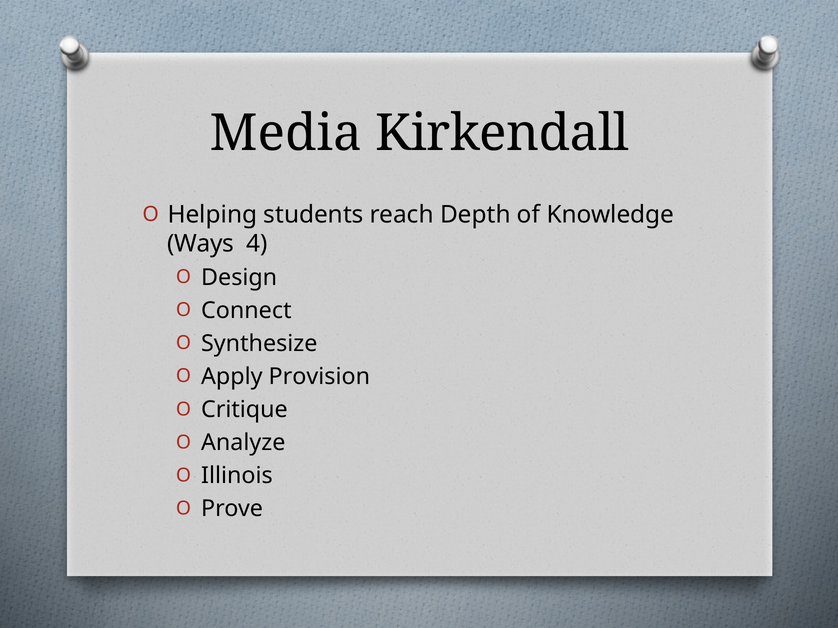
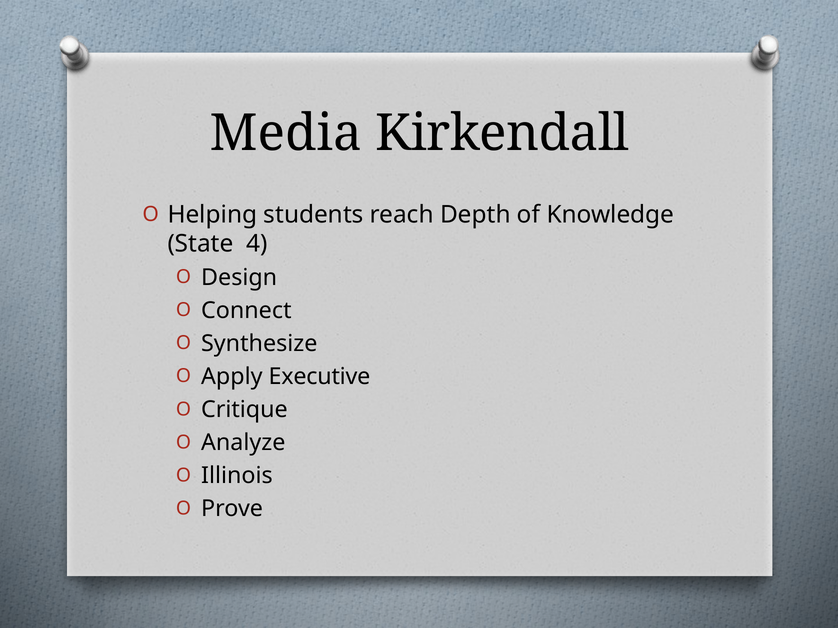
Ways: Ways -> State (200, 244)
Provision: Provision -> Executive (319, 377)
